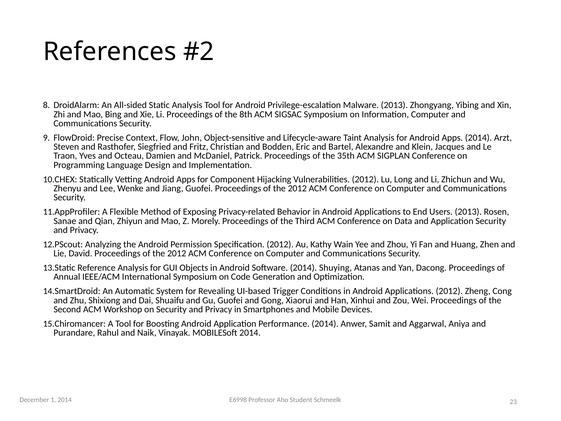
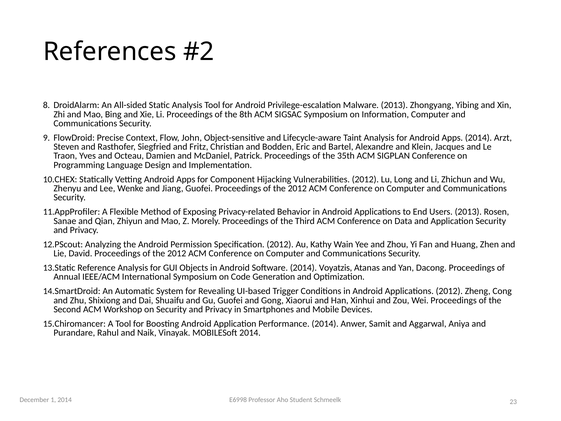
Shuying: Shuying -> Voyatzis (336, 268)
